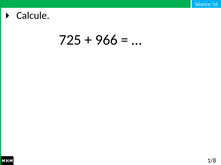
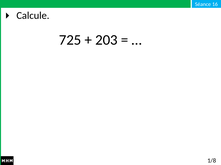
966: 966 -> 203 (106, 40)
